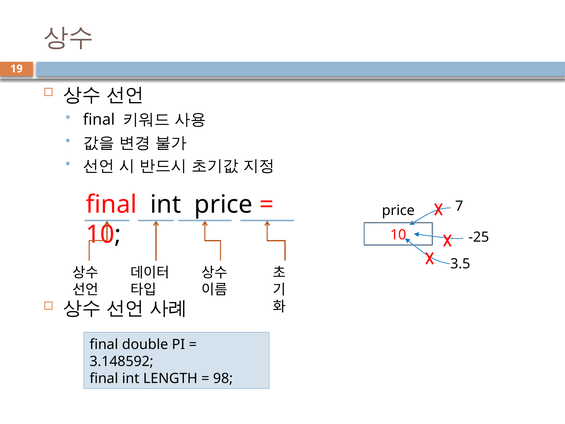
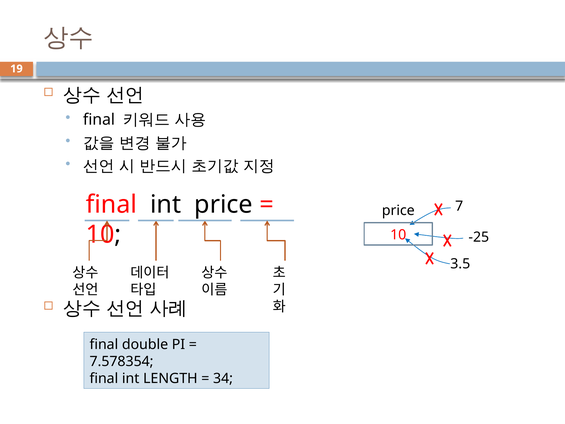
3.148592: 3.148592 -> 7.578354 (122, 361)
98: 98 -> 34 (223, 378)
